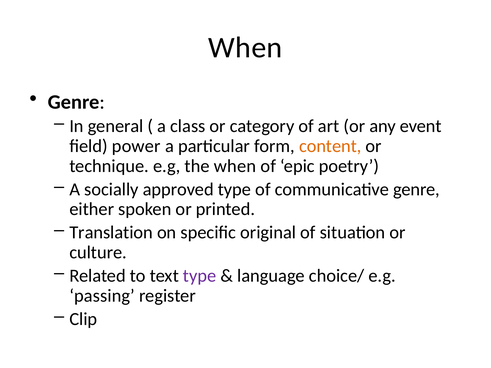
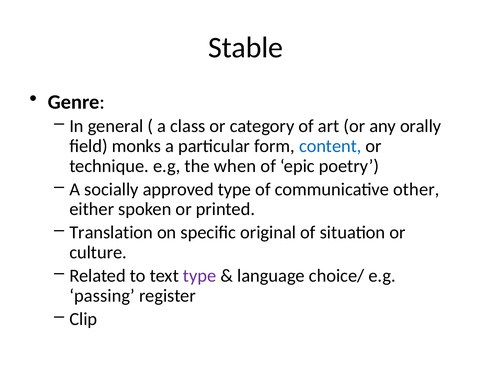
When: When -> Stable (246, 48)
event: event -> orally (421, 126)
power: power -> monks (136, 146)
content colour: orange -> blue (330, 146)
communicative genre: genre -> other (416, 189)
